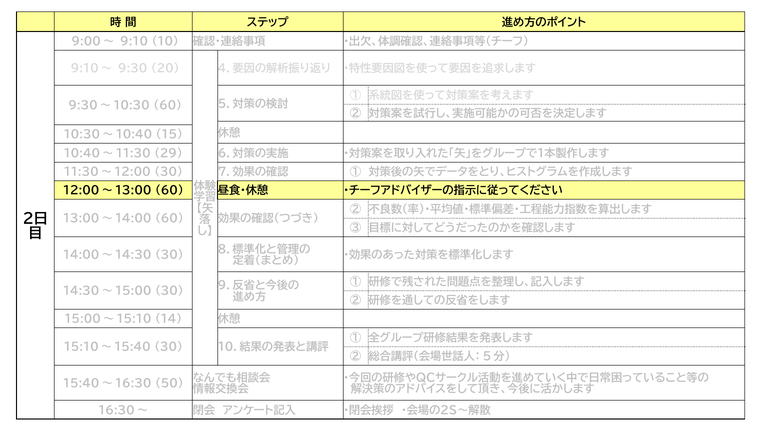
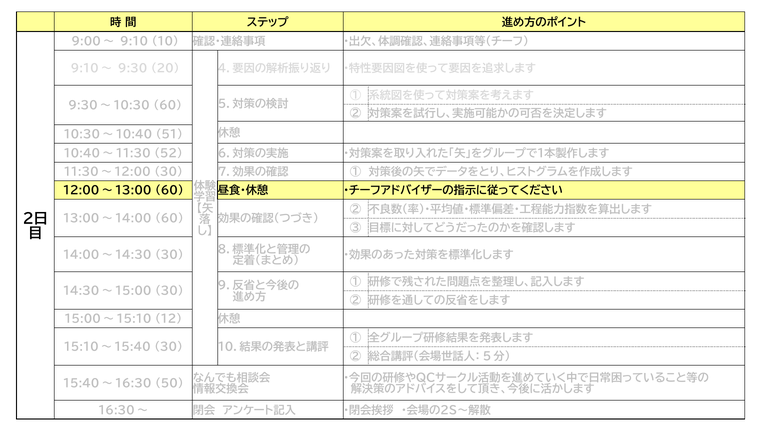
15: 15 -> 51 (169, 135)
29: 29 -> 52 (169, 153)
14: 14 -> 12 (169, 319)
